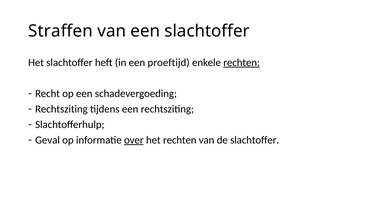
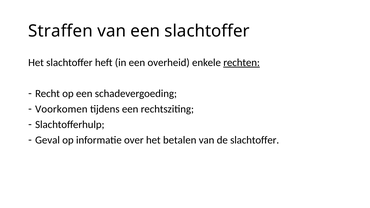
proeftijd: proeftijd -> overheid (169, 63)
Rechtsziting: Rechtsziting -> Voorkomen (61, 109)
over underline: present -> none (134, 140)
het rechten: rechten -> betalen (180, 140)
